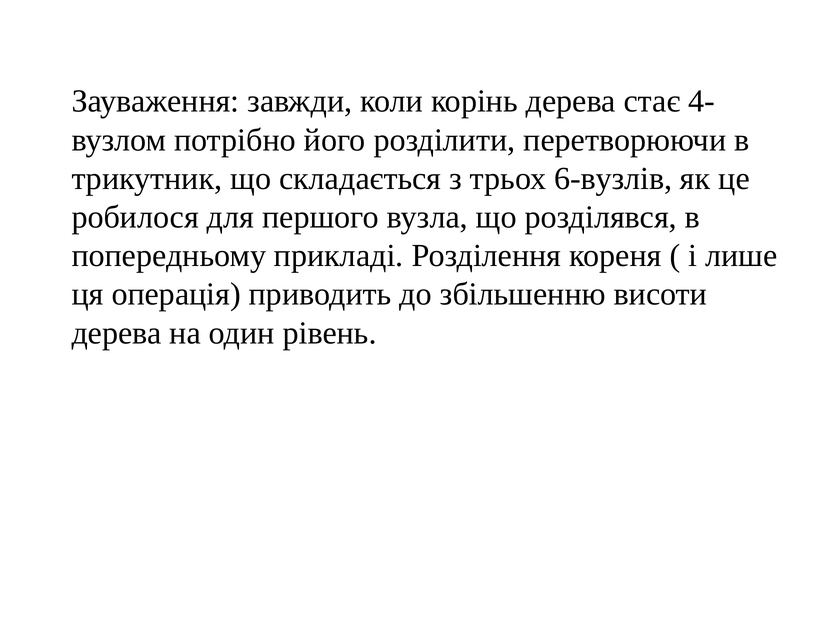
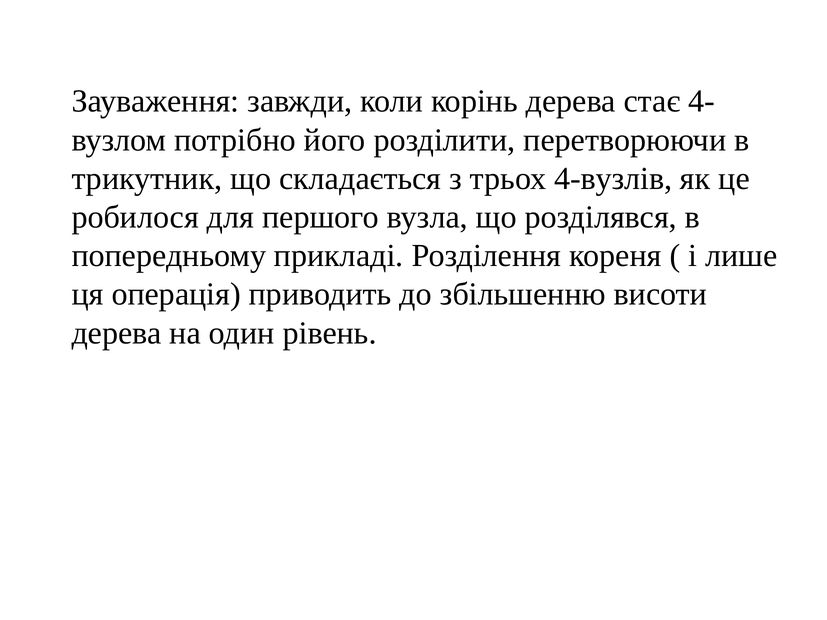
6-вузлів: 6-вузлів -> 4-вузлів (613, 179)
